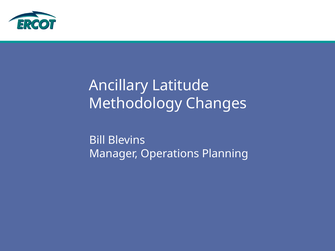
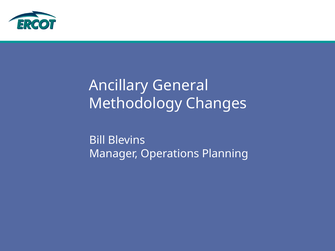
Latitude: Latitude -> General (181, 86)
